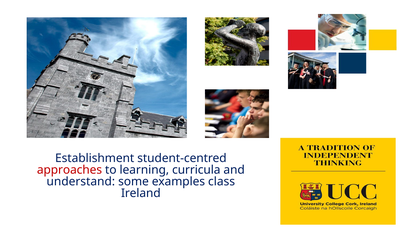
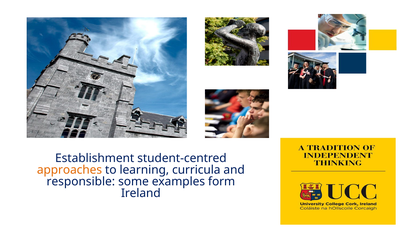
approaches colour: red -> orange (69, 170)
understand: understand -> responsible (81, 182)
class: class -> form (222, 182)
